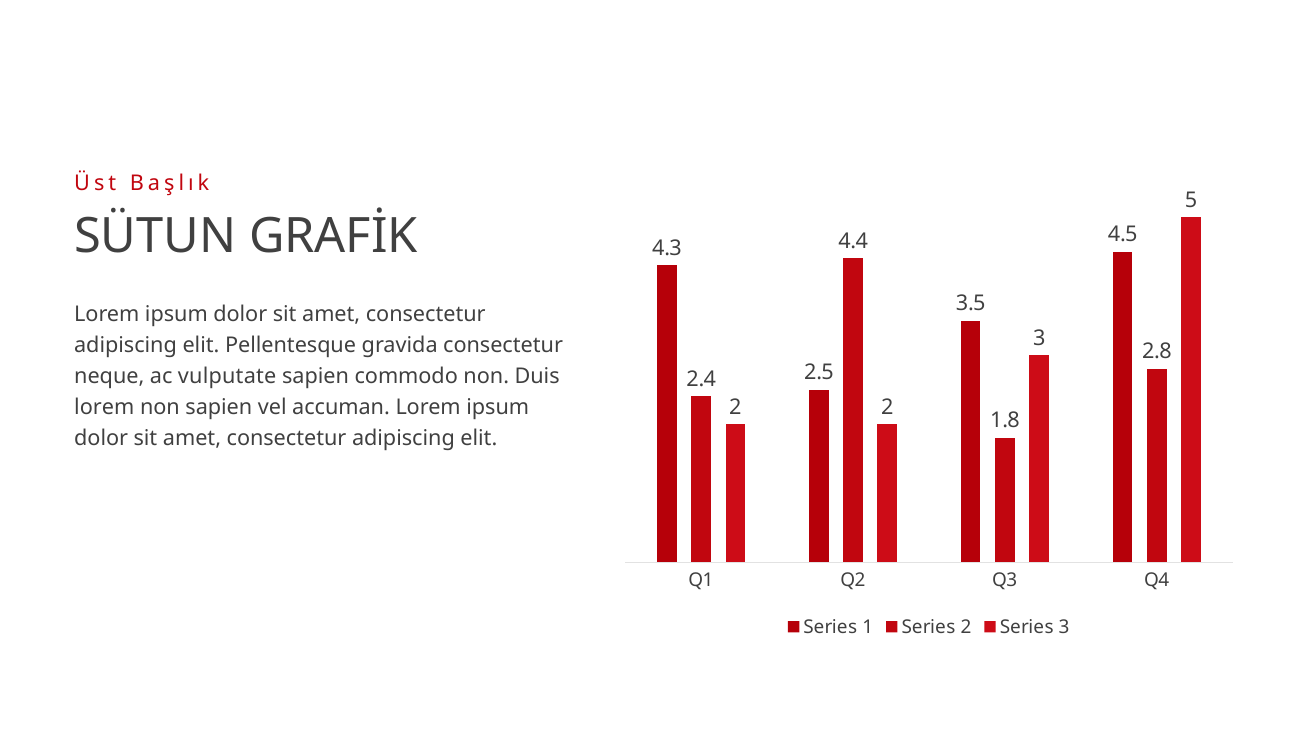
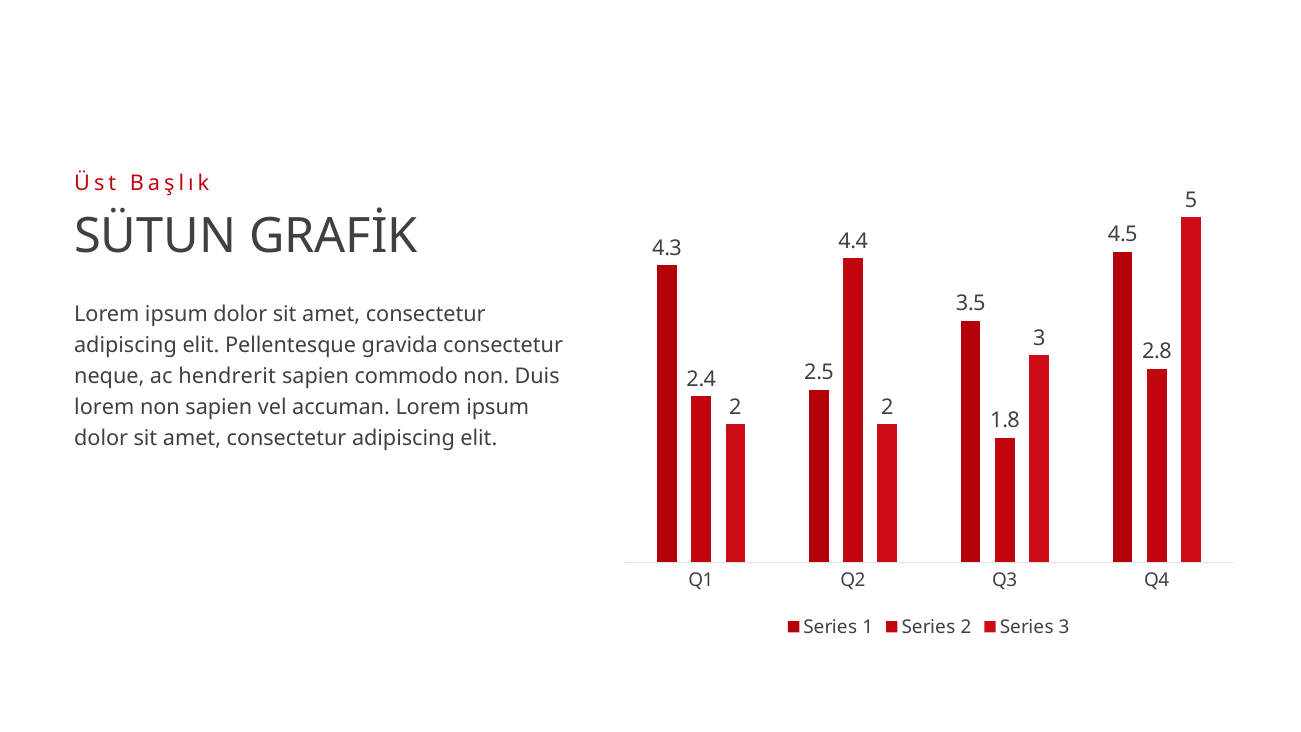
vulputate: vulputate -> hendrerit (227, 376)
